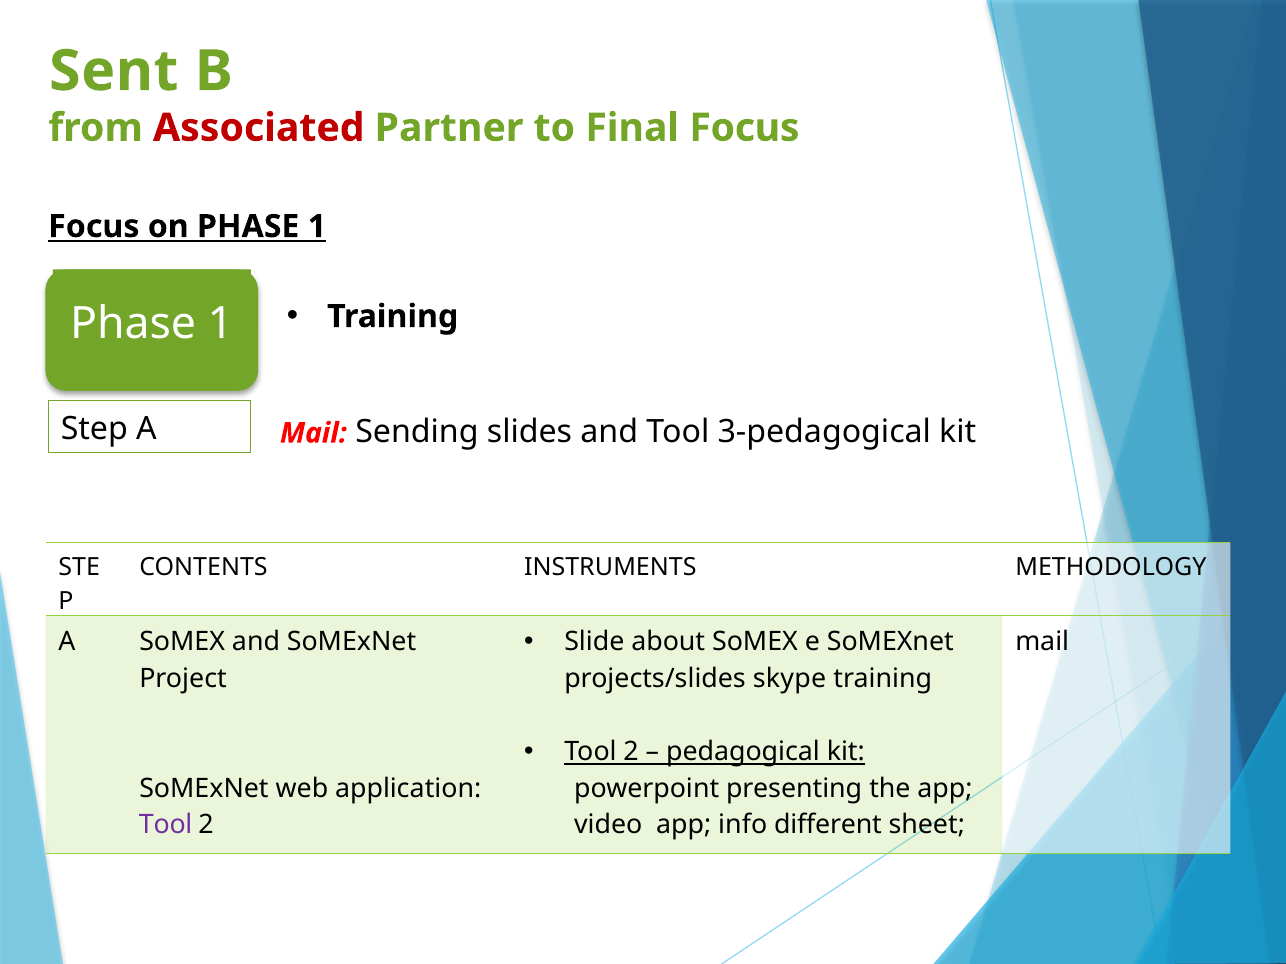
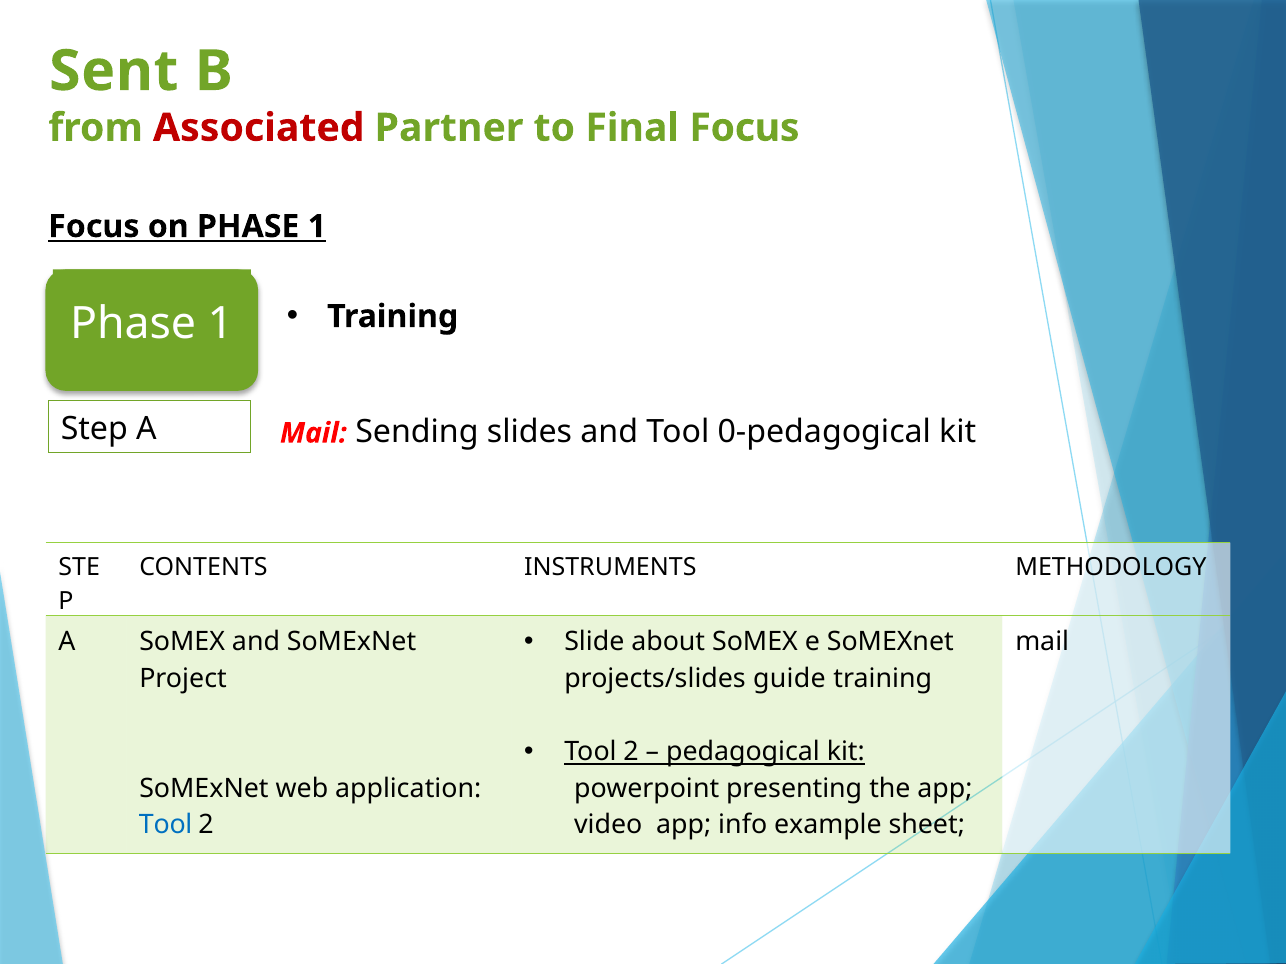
3-pedagogical: 3-pedagogical -> 0-pedagogical (824, 432)
skype: skype -> guide (789, 679)
Tool colour: purple -> blue (166, 826)
different: different -> example (828, 826)
